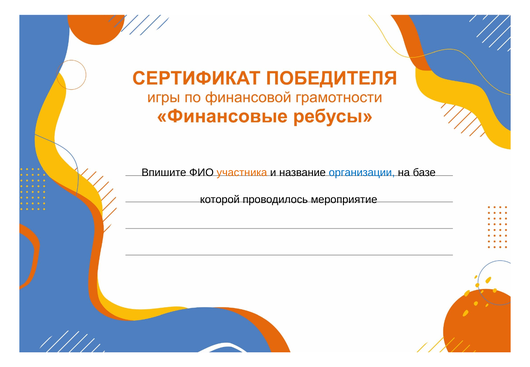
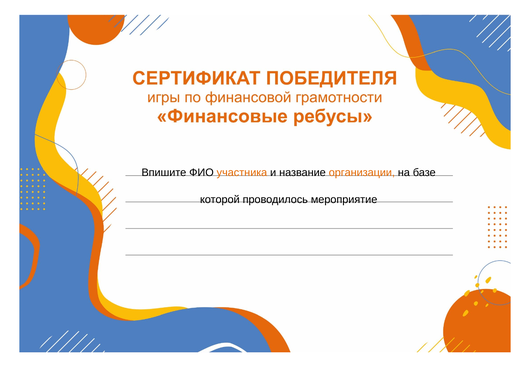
организации colour: blue -> orange (362, 172)
